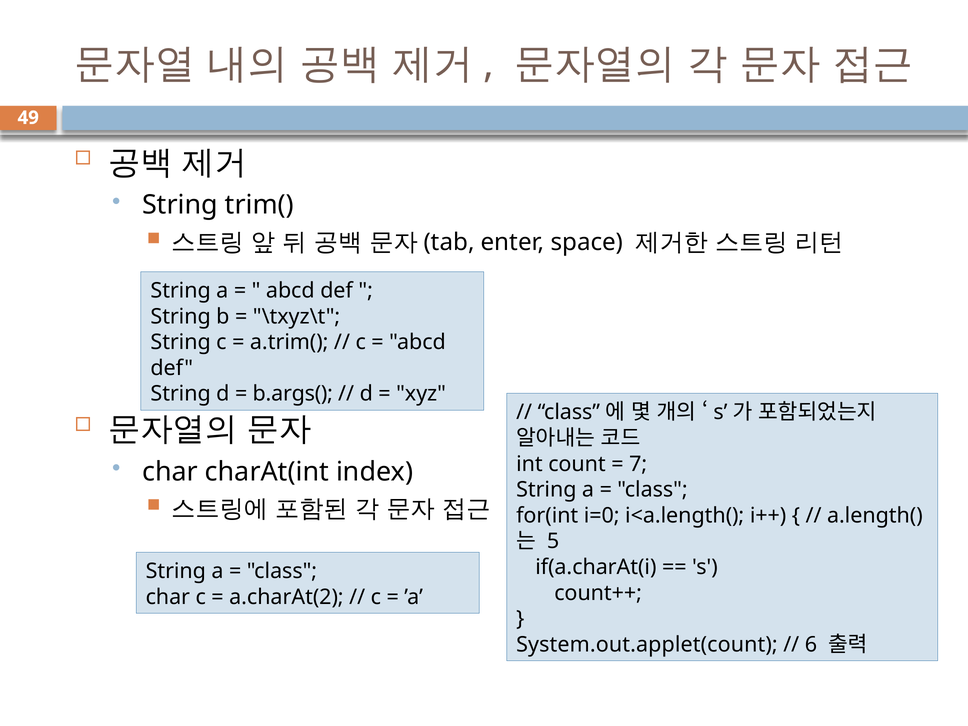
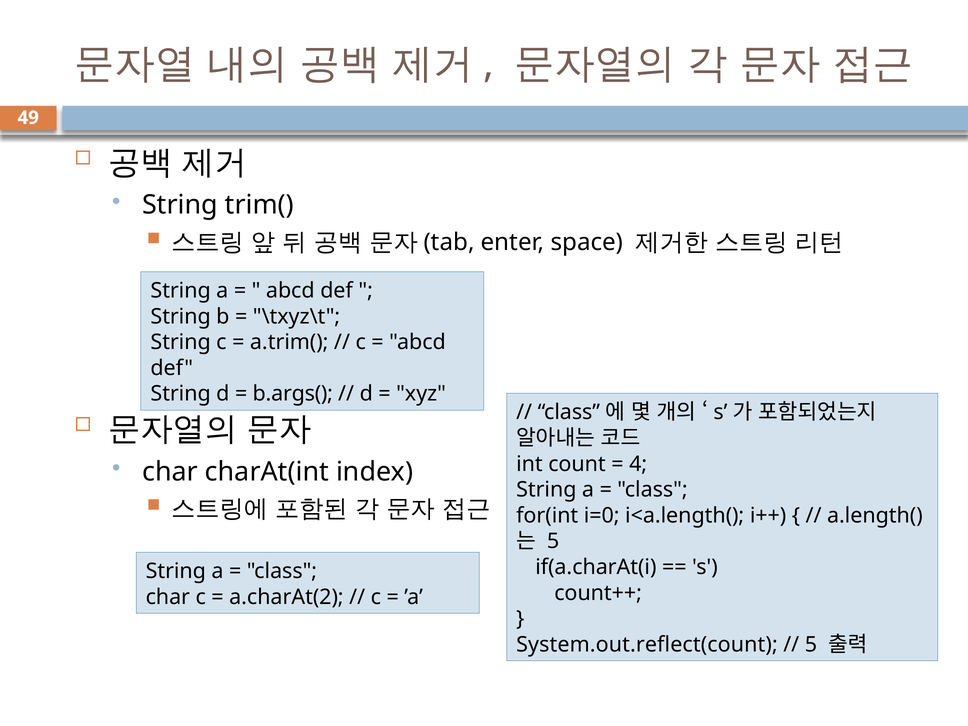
7: 7 -> 4 (638, 464)
System.out.applet(count: System.out.applet(count -> System.out.reflect(count (647, 645)
6: 6 -> 5 (811, 645)
